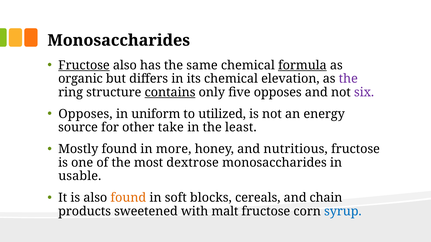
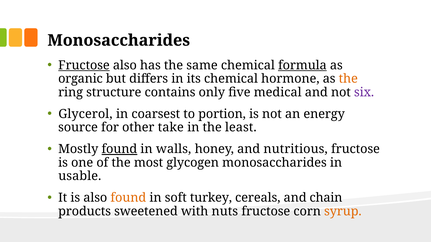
elevation: elevation -> hormone (290, 79)
the colour: purple -> orange (348, 79)
contains underline: present -> none (170, 93)
five opposes: opposes -> medical (278, 93)
Opposes: Opposes -> Glycerol (85, 114)
uniform: uniform -> coarsest (156, 114)
utilized: utilized -> portion (222, 114)
found underline: none -> present (119, 149)
more: more -> walls (174, 149)
dextrose: dextrose -> glycogen (193, 163)
blocks: blocks -> turkey (211, 198)
malt: malt -> nuts (225, 212)
syrup colour: blue -> orange (343, 212)
